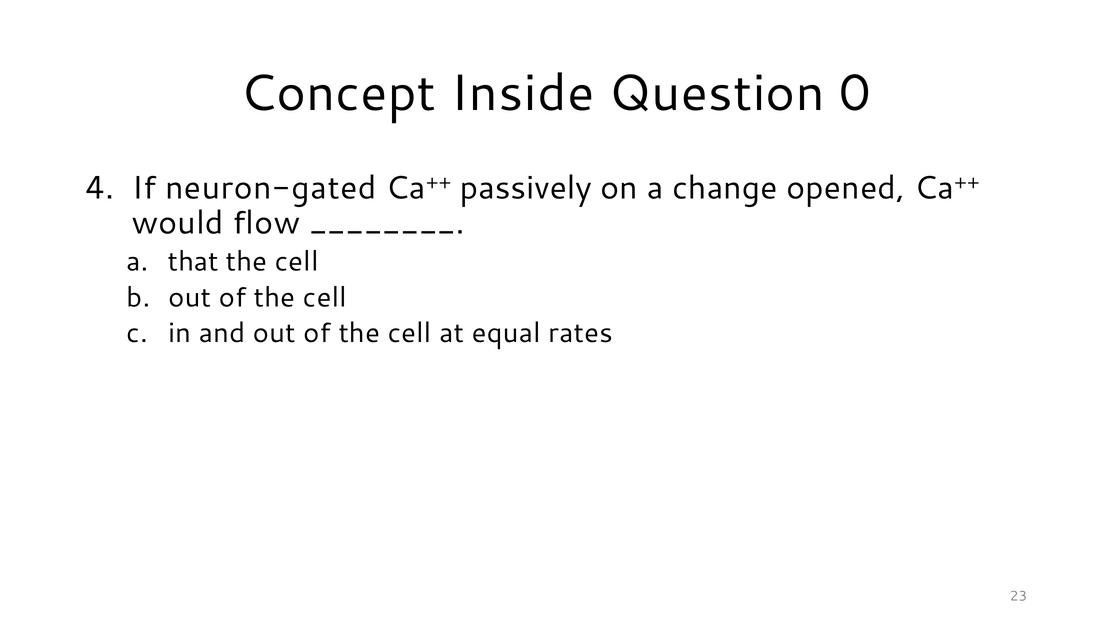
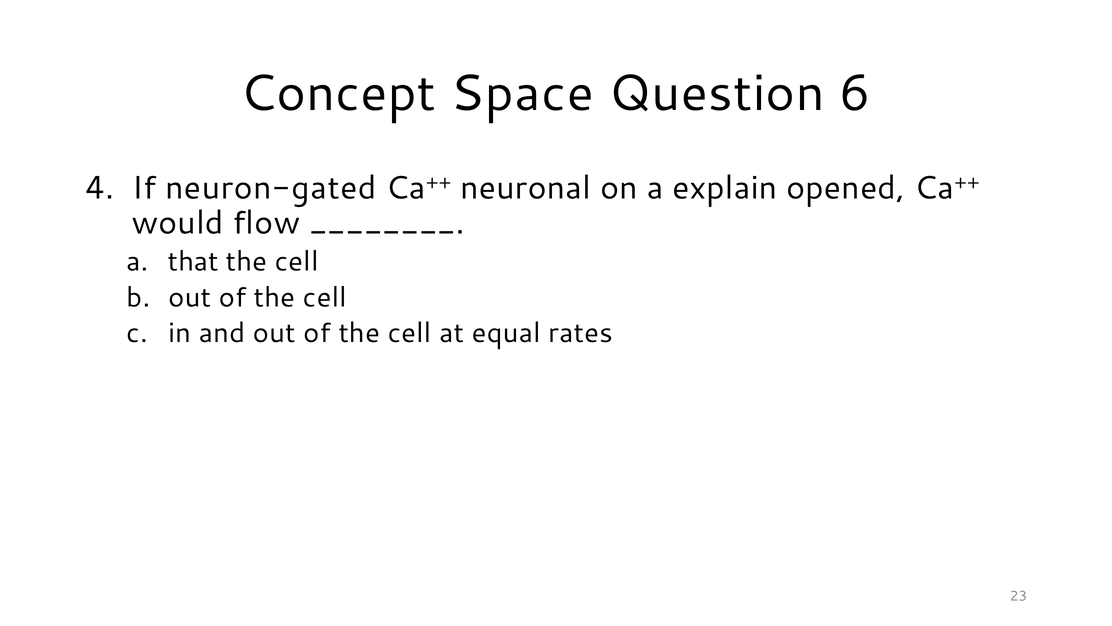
Inside: Inside -> Space (522, 93)
0: 0 -> 6 (855, 93)
passively: passively -> neuronal (526, 188)
change: change -> explain (725, 188)
